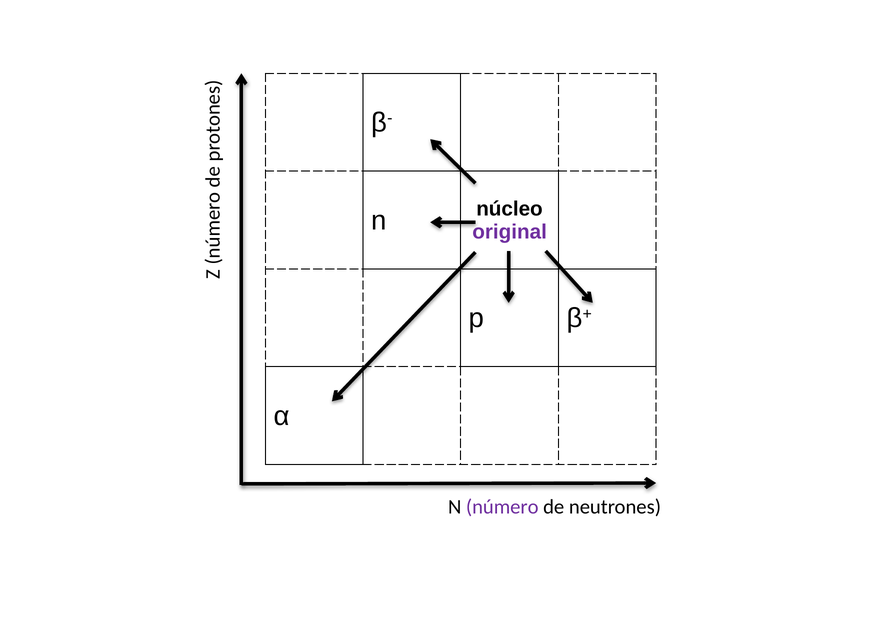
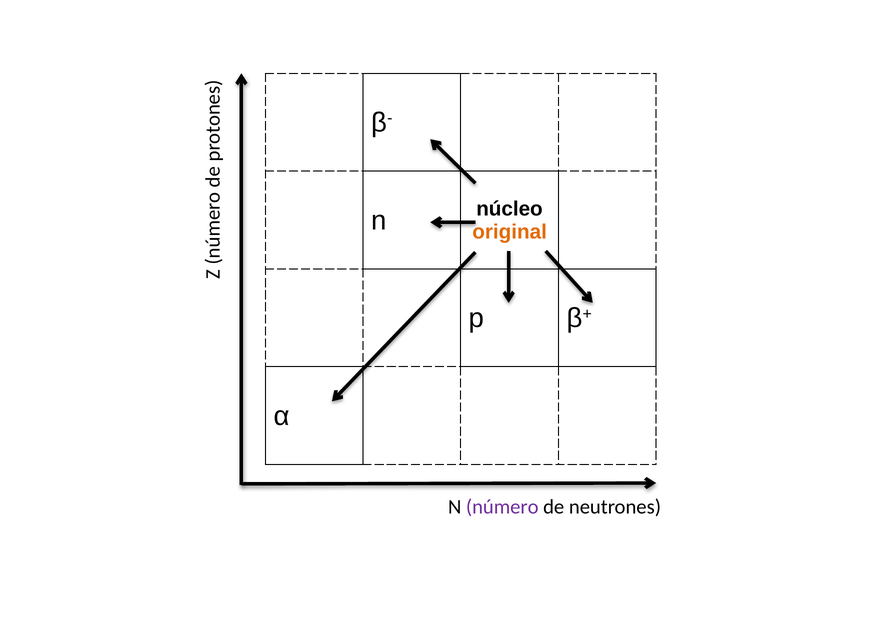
original colour: purple -> orange (510, 232)
